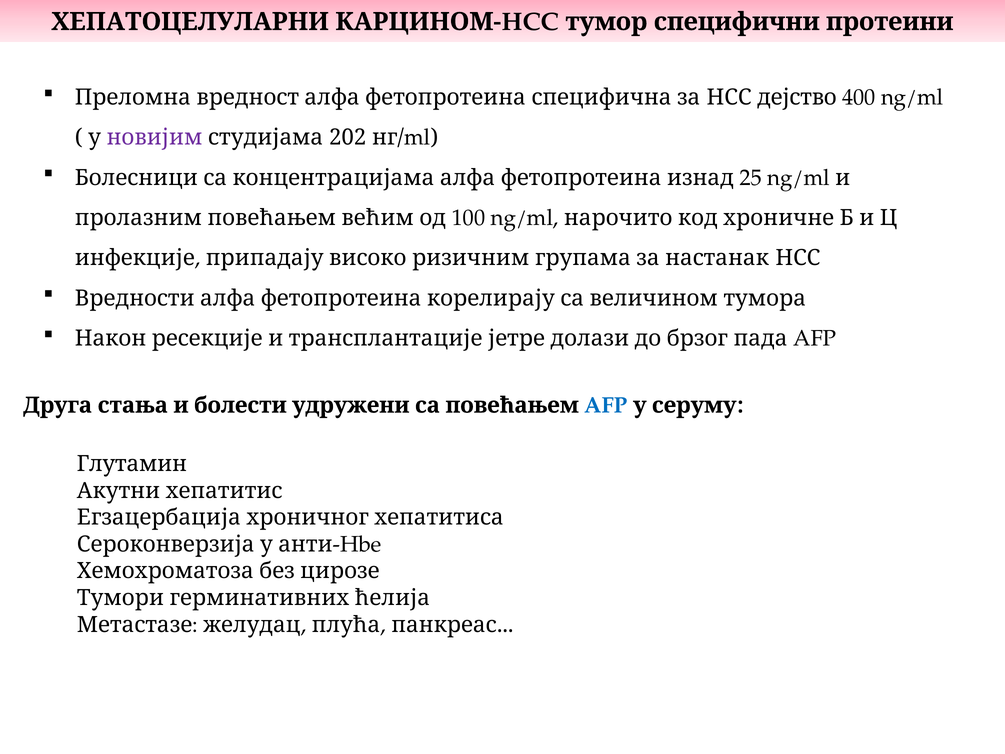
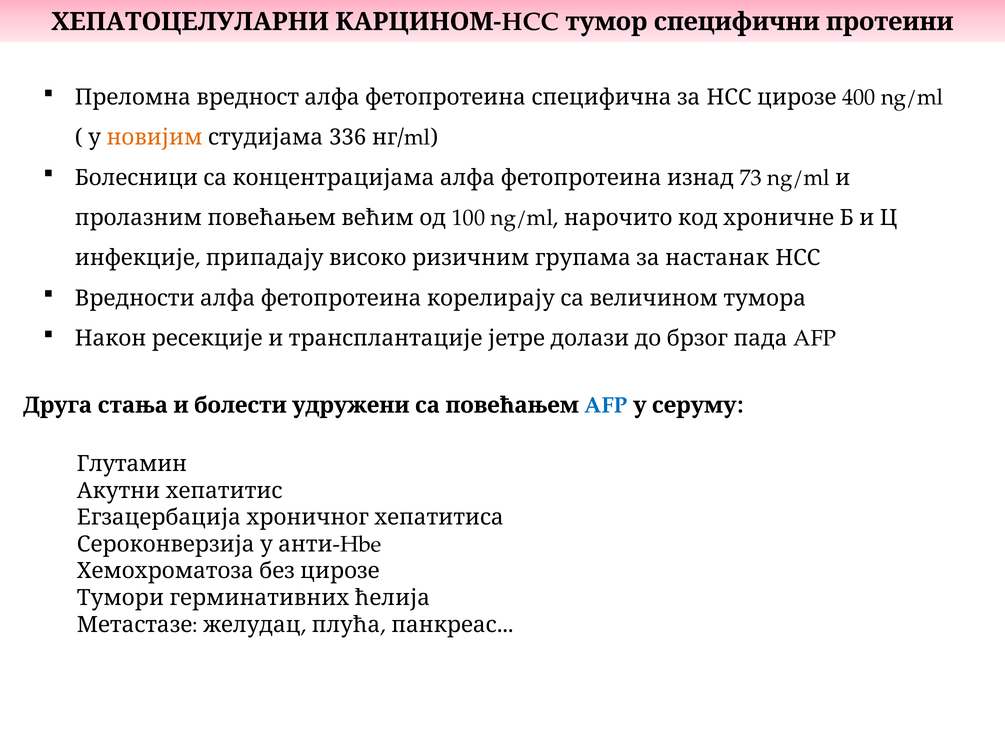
дејство: дејство -> цирозе (797, 97)
новијим colour: purple -> orange (154, 137)
202: 202 -> 336 (348, 137)
25: 25 -> 73 (751, 178)
